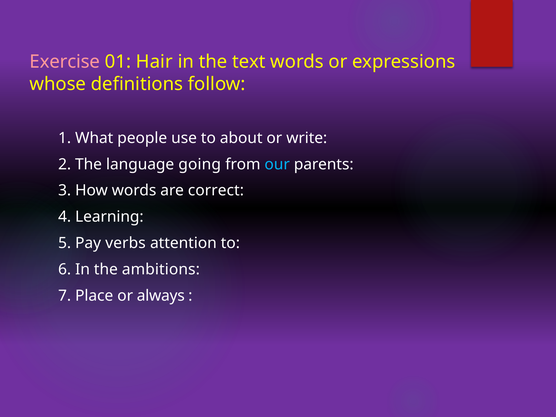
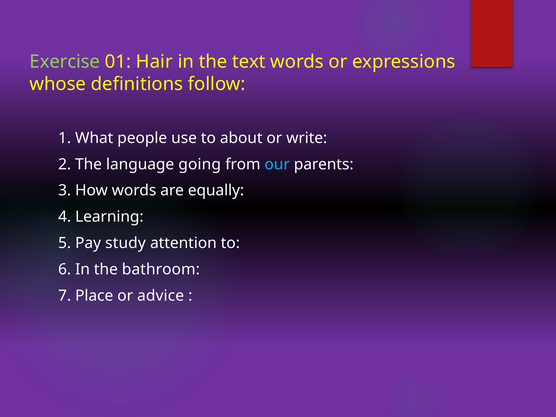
Exercise colour: pink -> light green (65, 62)
correct: correct -> equally (216, 191)
verbs: verbs -> study (125, 243)
ambitions: ambitions -> bathroom (161, 269)
always: always -> advice (161, 296)
